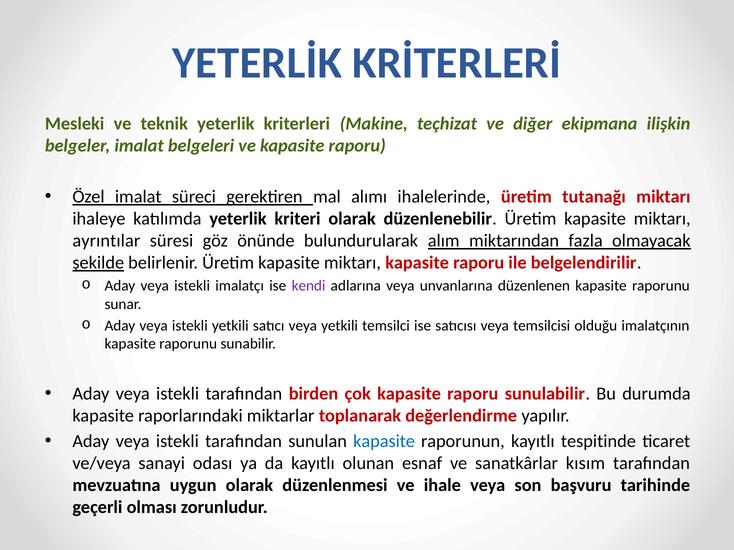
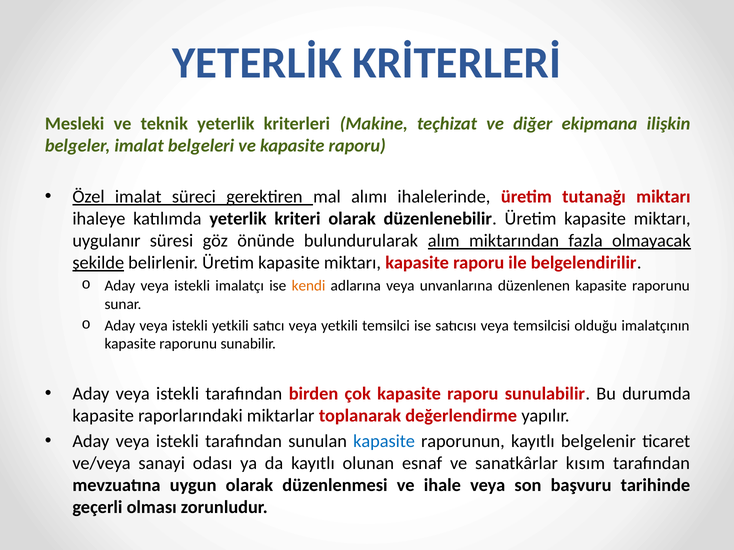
ayrıntılar: ayrıntılar -> uygulanır (106, 241)
kendi colour: purple -> orange (309, 286)
tespitinde: tespitinde -> belgelenir (598, 442)
